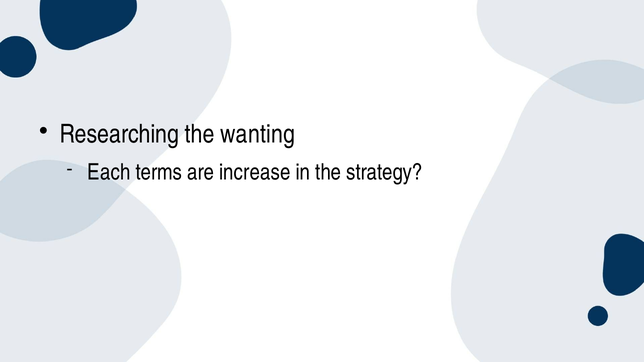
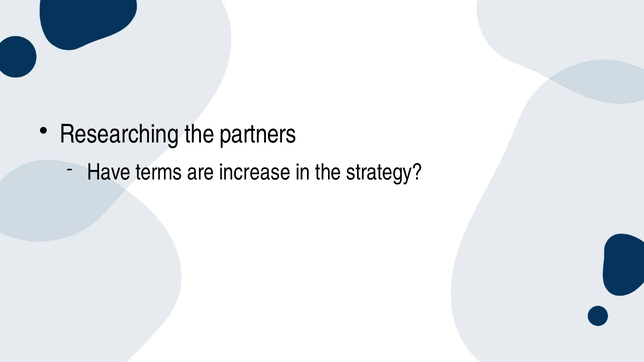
wanting: wanting -> partners (258, 134)
Each: Each -> Have (109, 172)
